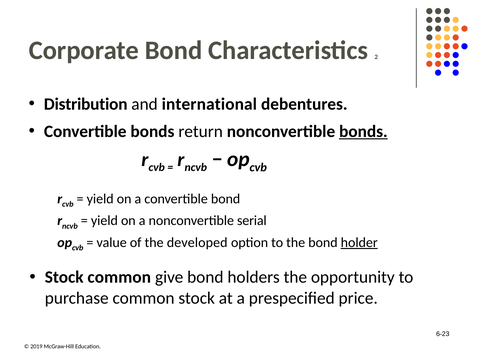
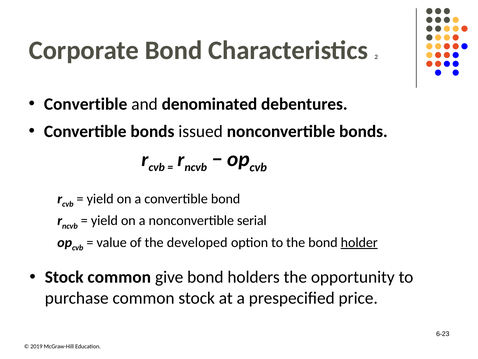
Distribution: Distribution -> Convertible (86, 104)
international: international -> denominated (209, 104)
return: return -> issued (201, 131)
bonds underline: present -> none (363, 131)
